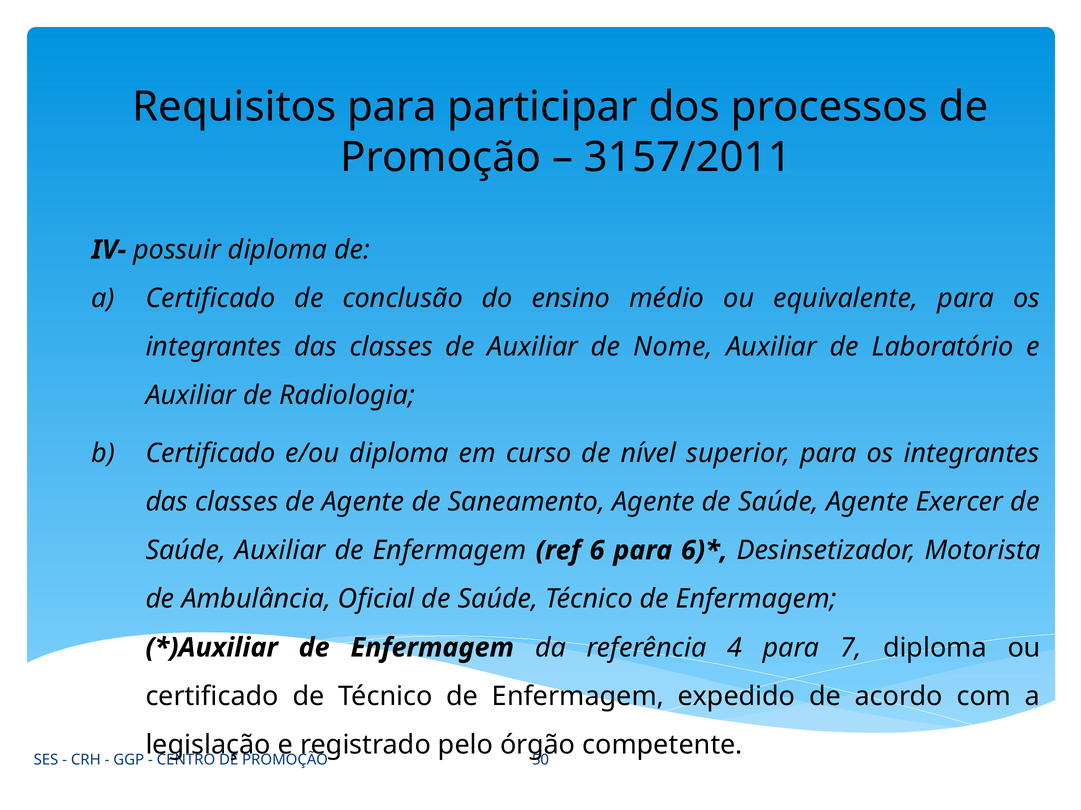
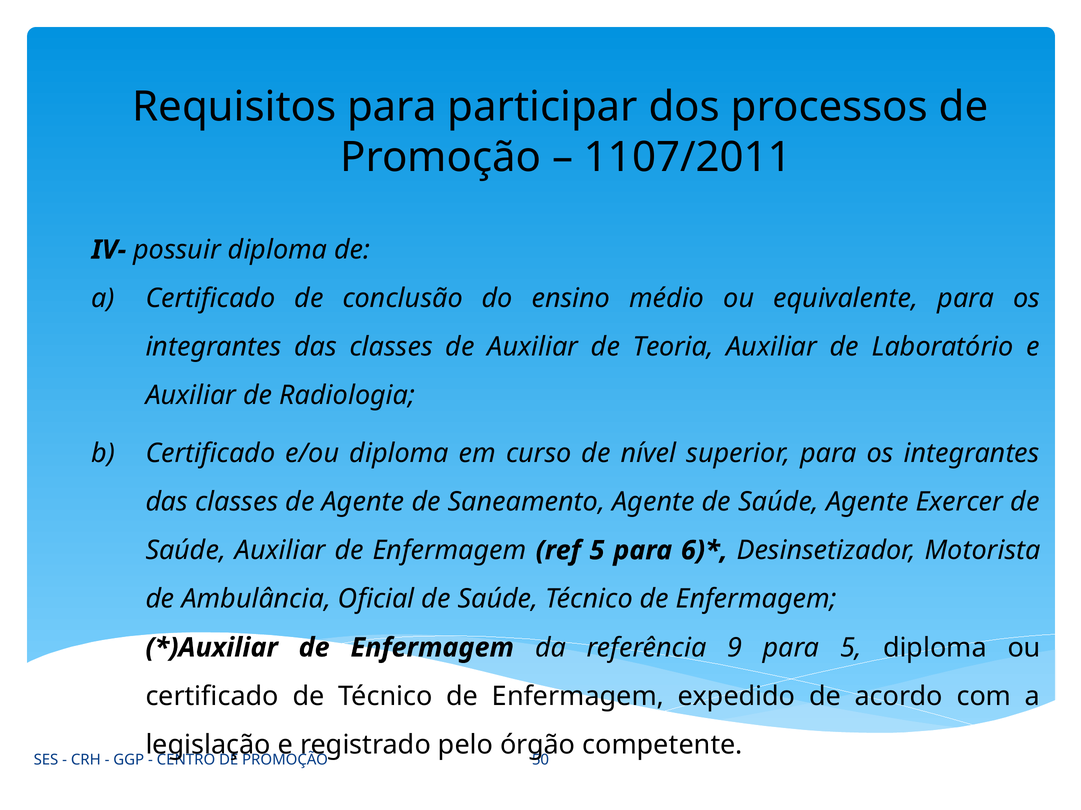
3157/2011: 3157/2011 -> 1107/2011 (688, 157)
Nome: Nome -> Teoria (673, 347)
ref 6: 6 -> 5 (597, 551)
4: 4 -> 9 (735, 648)
para 7: 7 -> 5 (851, 648)
